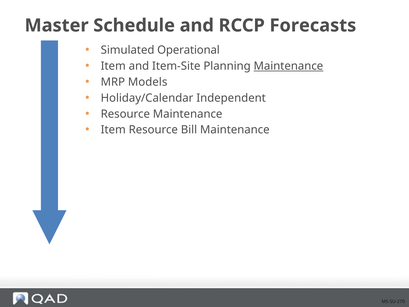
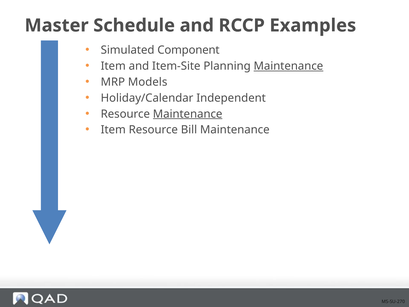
Forecasts: Forecasts -> Examples (313, 25)
Operational: Operational -> Component (188, 50)
Maintenance underline: none -> present (188, 114)
